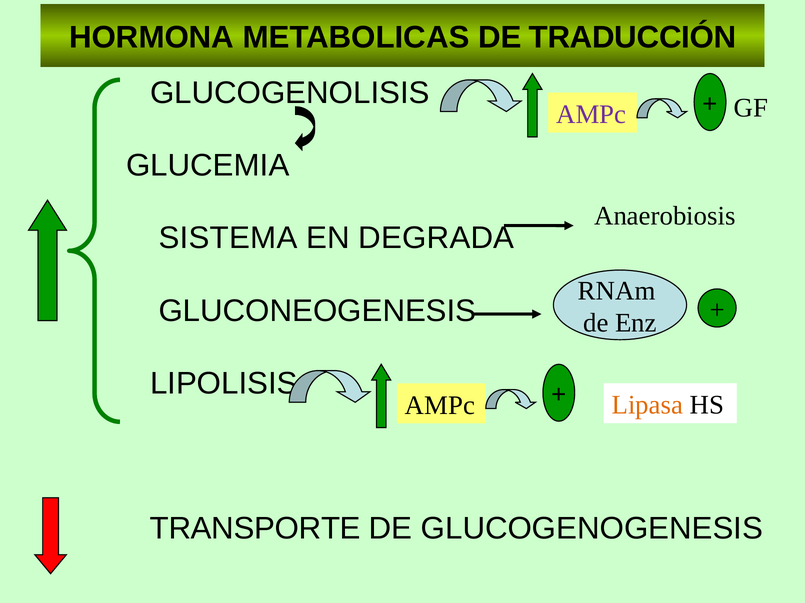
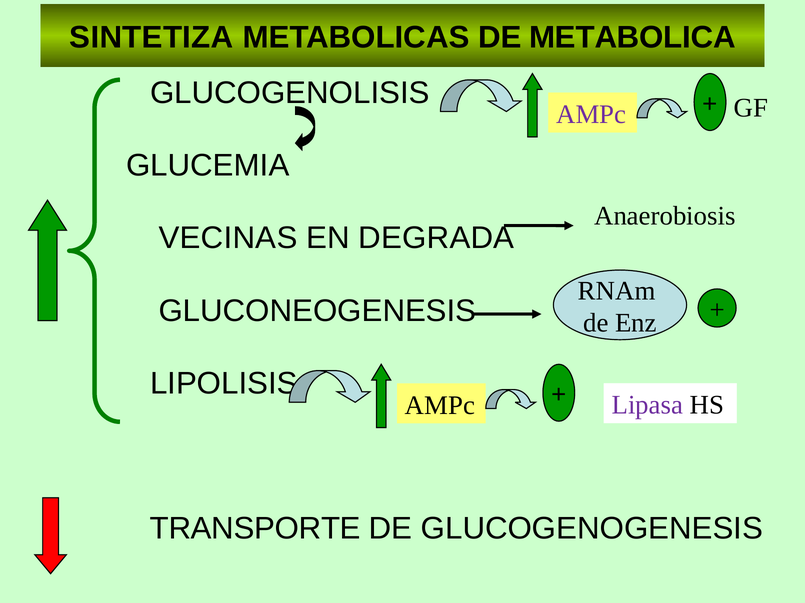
HORMONA: HORMONA -> SINTETIZA (151, 38)
TRADUCCIÓN: TRADUCCIÓN -> METABOLICA (632, 38)
SISTEMA: SISTEMA -> VECINAS (228, 238)
Lipasa colour: orange -> purple (647, 406)
